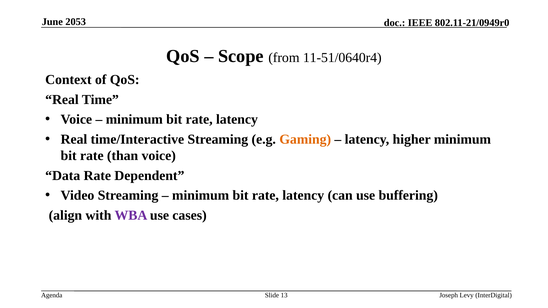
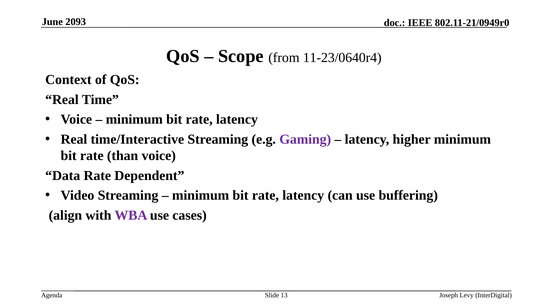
2053: 2053 -> 2093 (76, 22)
11-51/0640r4: 11-51/0640r4 -> 11-23/0640r4 (342, 58)
Gaming colour: orange -> purple (305, 139)
